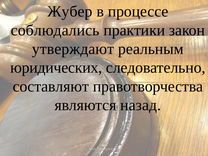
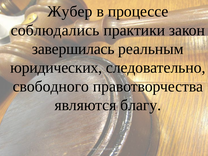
утверждают: утверждают -> завершилась (73, 49)
составляют: составляют -> свободного (51, 86)
назад: назад -> благу (141, 105)
